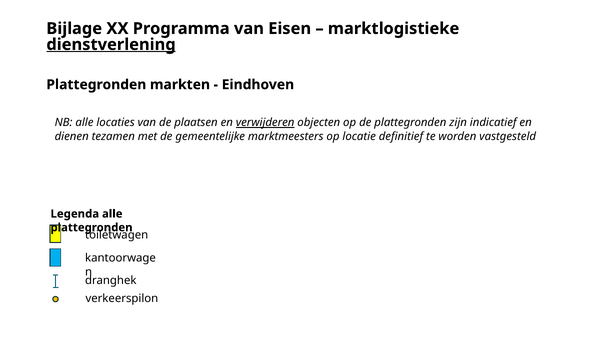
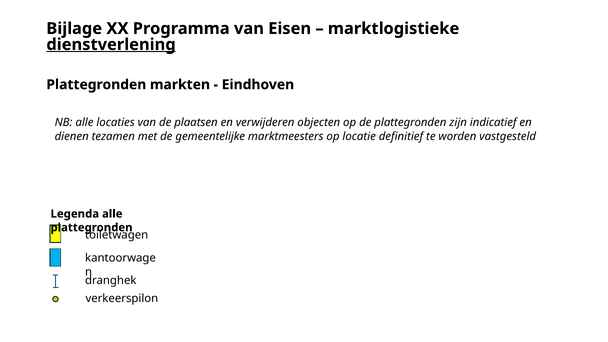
verwijderen underline: present -> none (265, 123)
